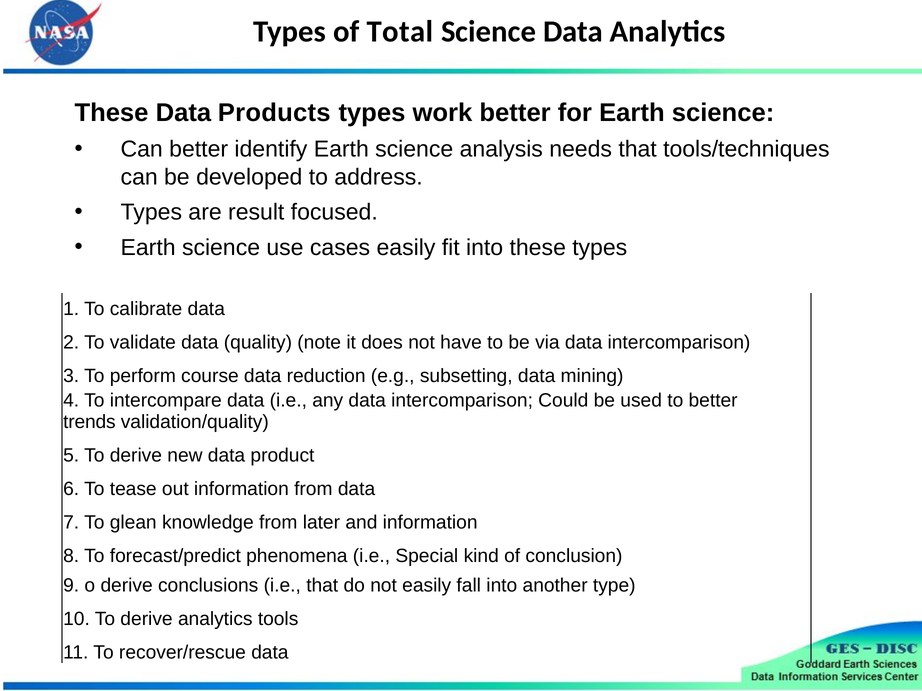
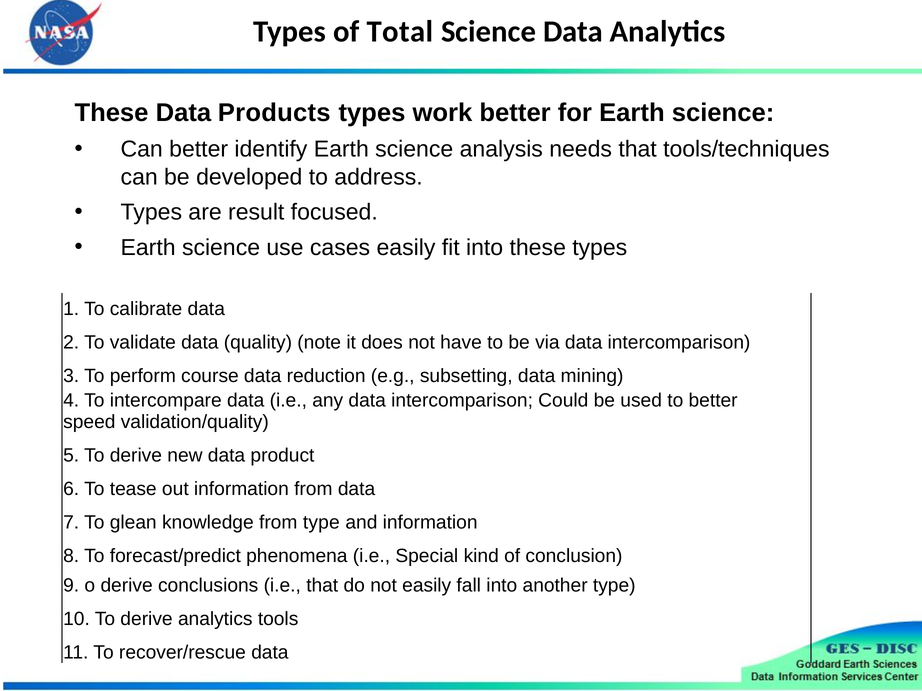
trends: trends -> speed (89, 422)
from later: later -> type (321, 523)
